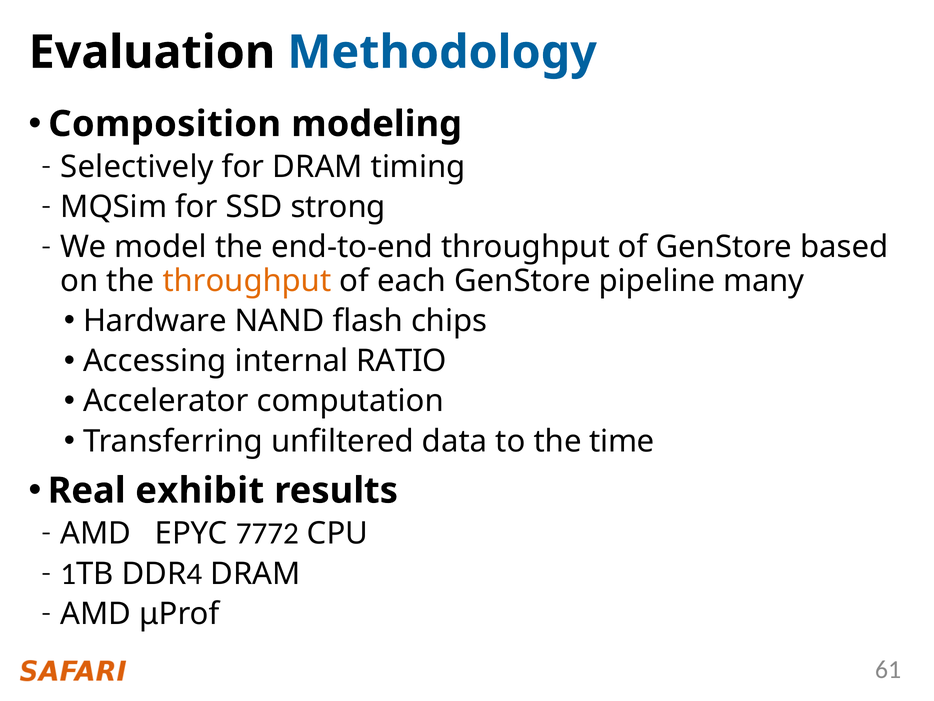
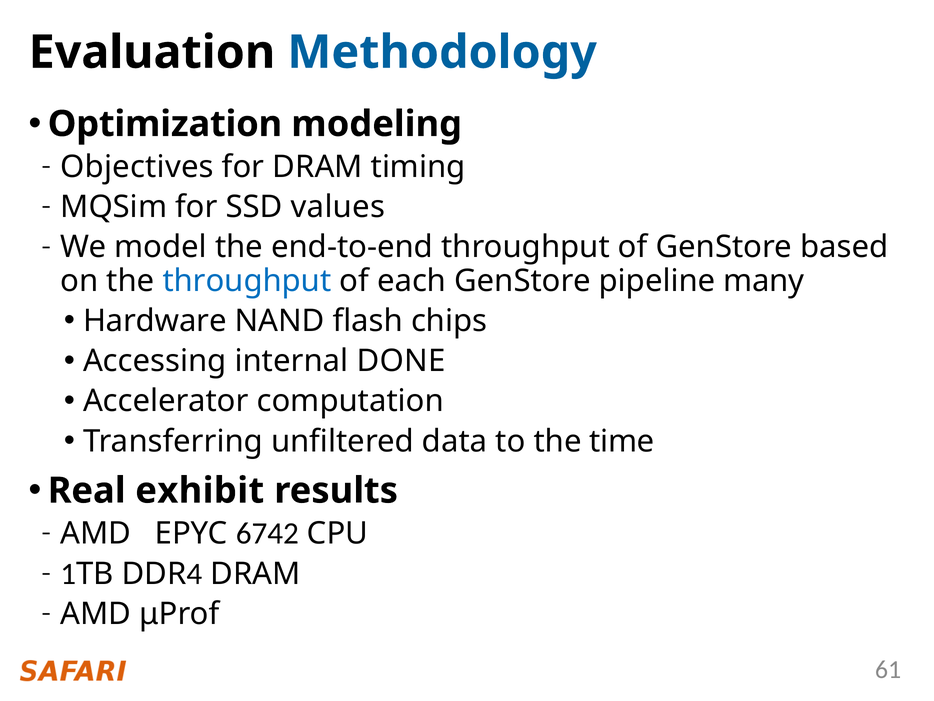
Composition: Composition -> Optimization (165, 124)
Selectively: Selectively -> Objectives (137, 167)
strong: strong -> values (338, 207)
throughput colour: orange -> blue (247, 281)
RATIO: RATIO -> DONE (401, 361)
7772: 7772 -> 6742 (267, 533)
